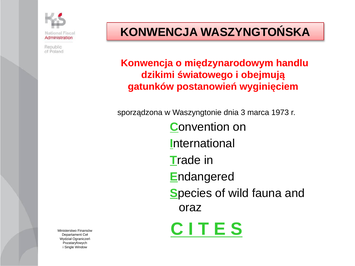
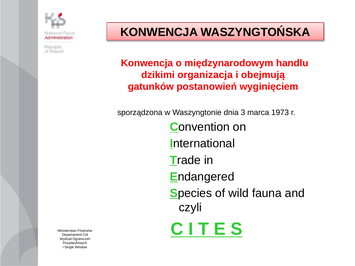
światowego: światowego -> organizacja (205, 75)
oraz: oraz -> czyli (190, 208)
